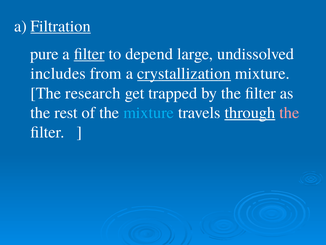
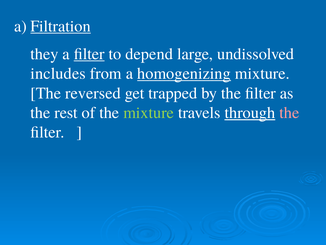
pure: pure -> they (44, 54)
crystallization: crystallization -> homogenizing (184, 73)
research: research -> reversed (93, 93)
mixture colour: light blue -> light green (149, 112)
